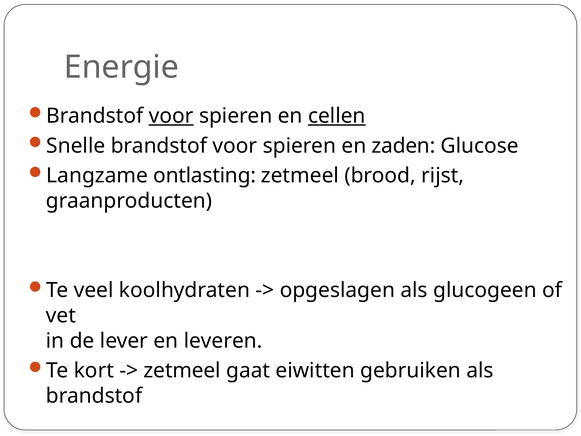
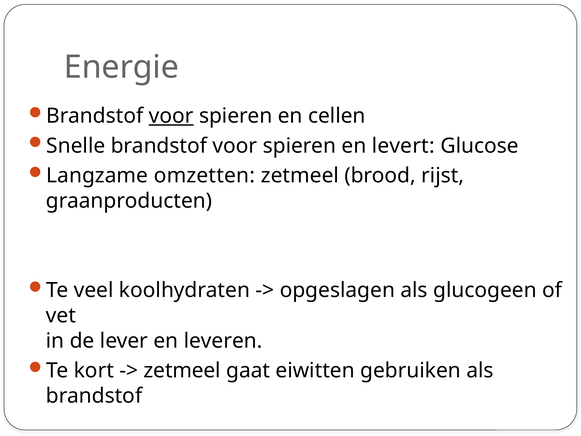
cellen underline: present -> none (337, 116)
zaden: zaden -> levert (403, 146)
ontlasting: ontlasting -> omzetten (204, 176)
